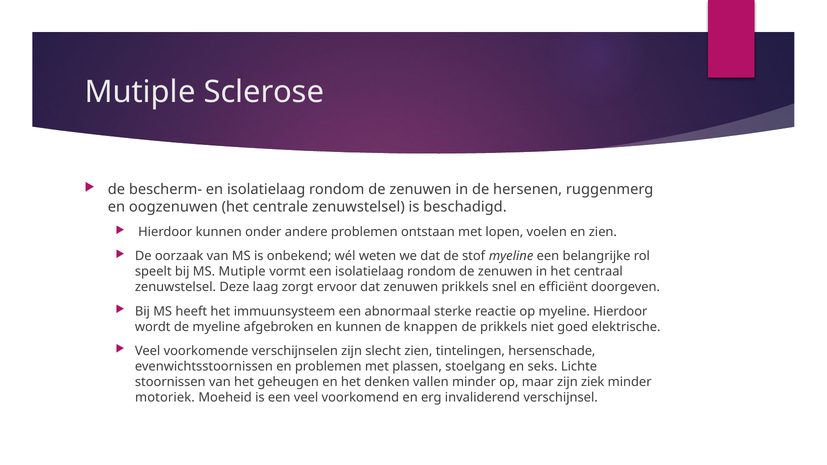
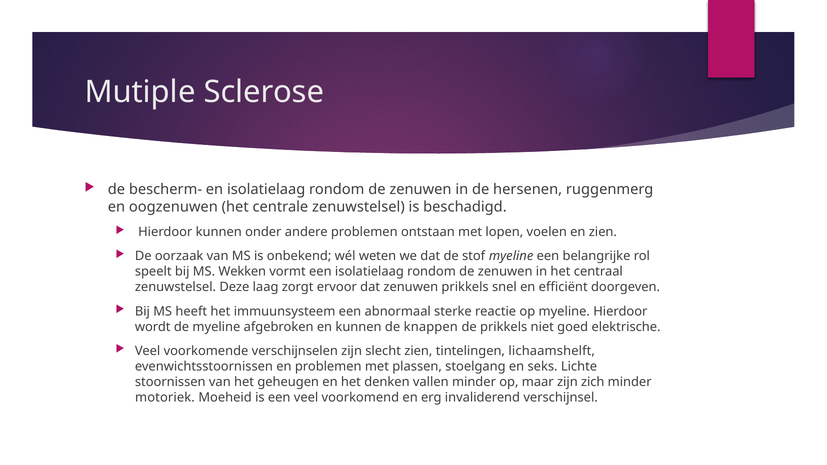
MS Mutiple: Mutiple -> Wekken (242, 272)
hersenschade: hersenschade -> lichaamshelft (552, 351)
ziek: ziek -> zich (593, 382)
